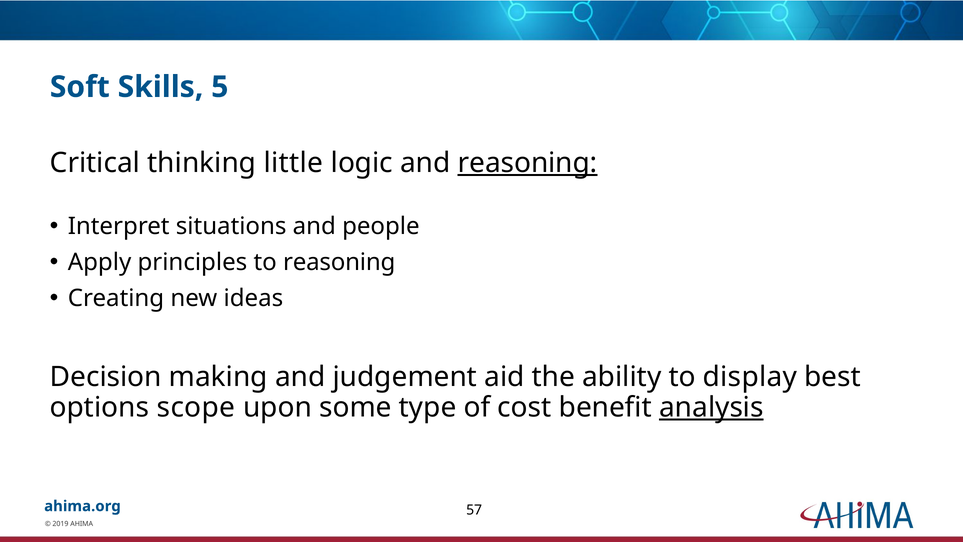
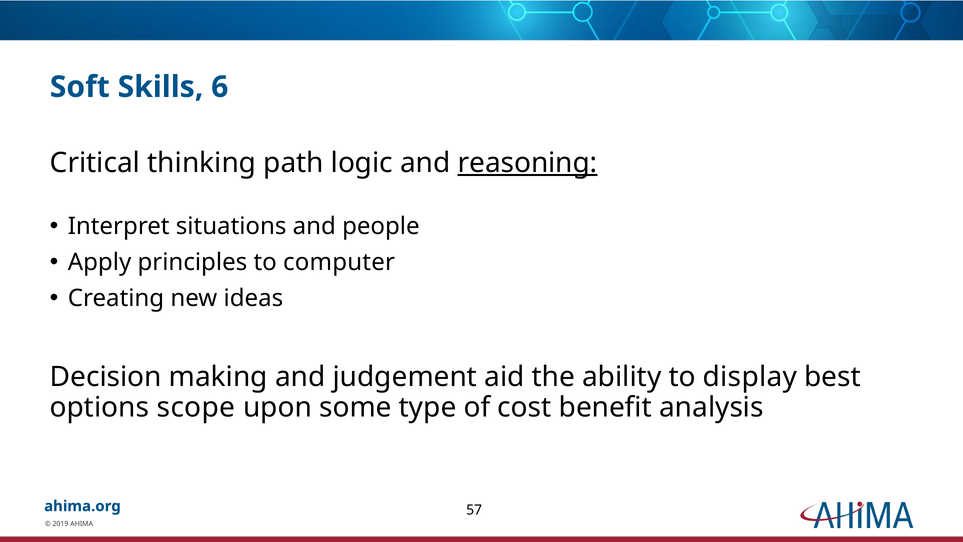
5: 5 -> 6 (220, 87)
little: little -> path (294, 163)
to reasoning: reasoning -> computer (339, 262)
analysis underline: present -> none (711, 407)
